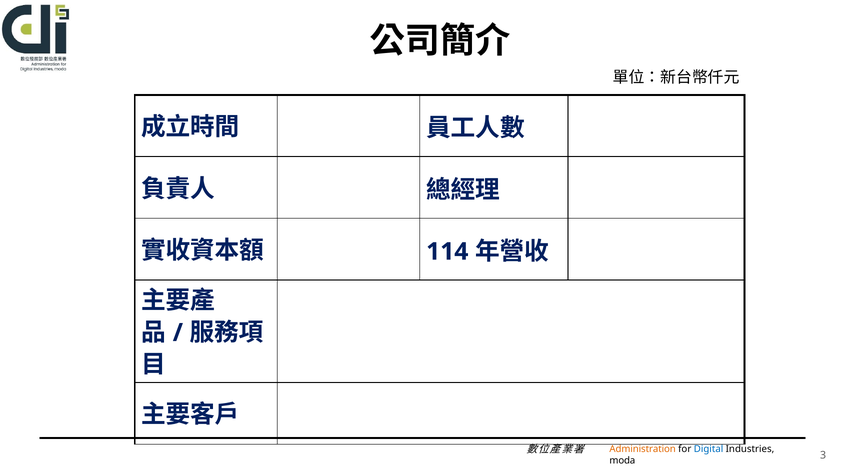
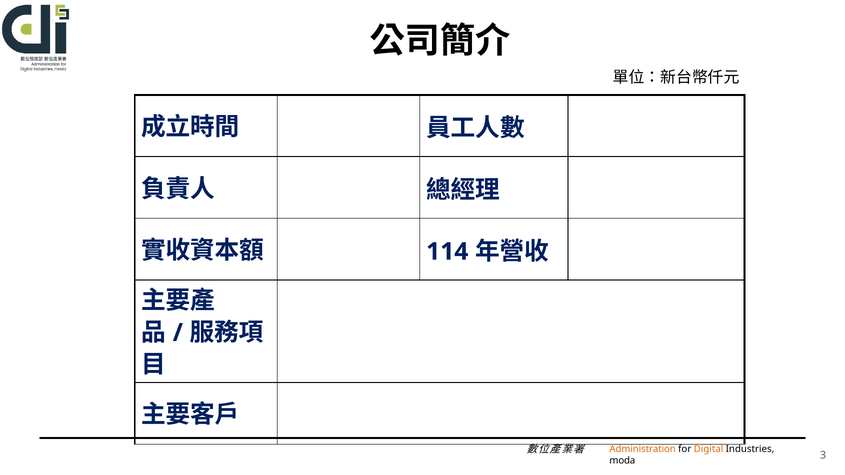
Digital colour: blue -> orange (709, 449)
